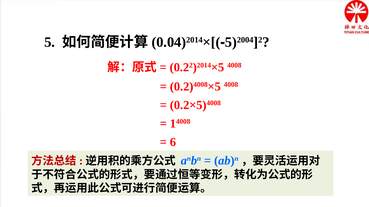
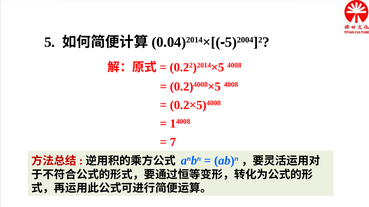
6: 6 -> 7 (173, 142)
